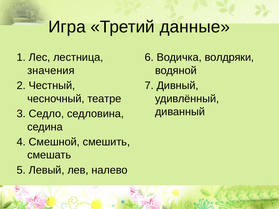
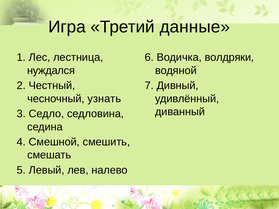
значения: значения -> нуждался (51, 71)
театре: театре -> узнать (104, 99)
